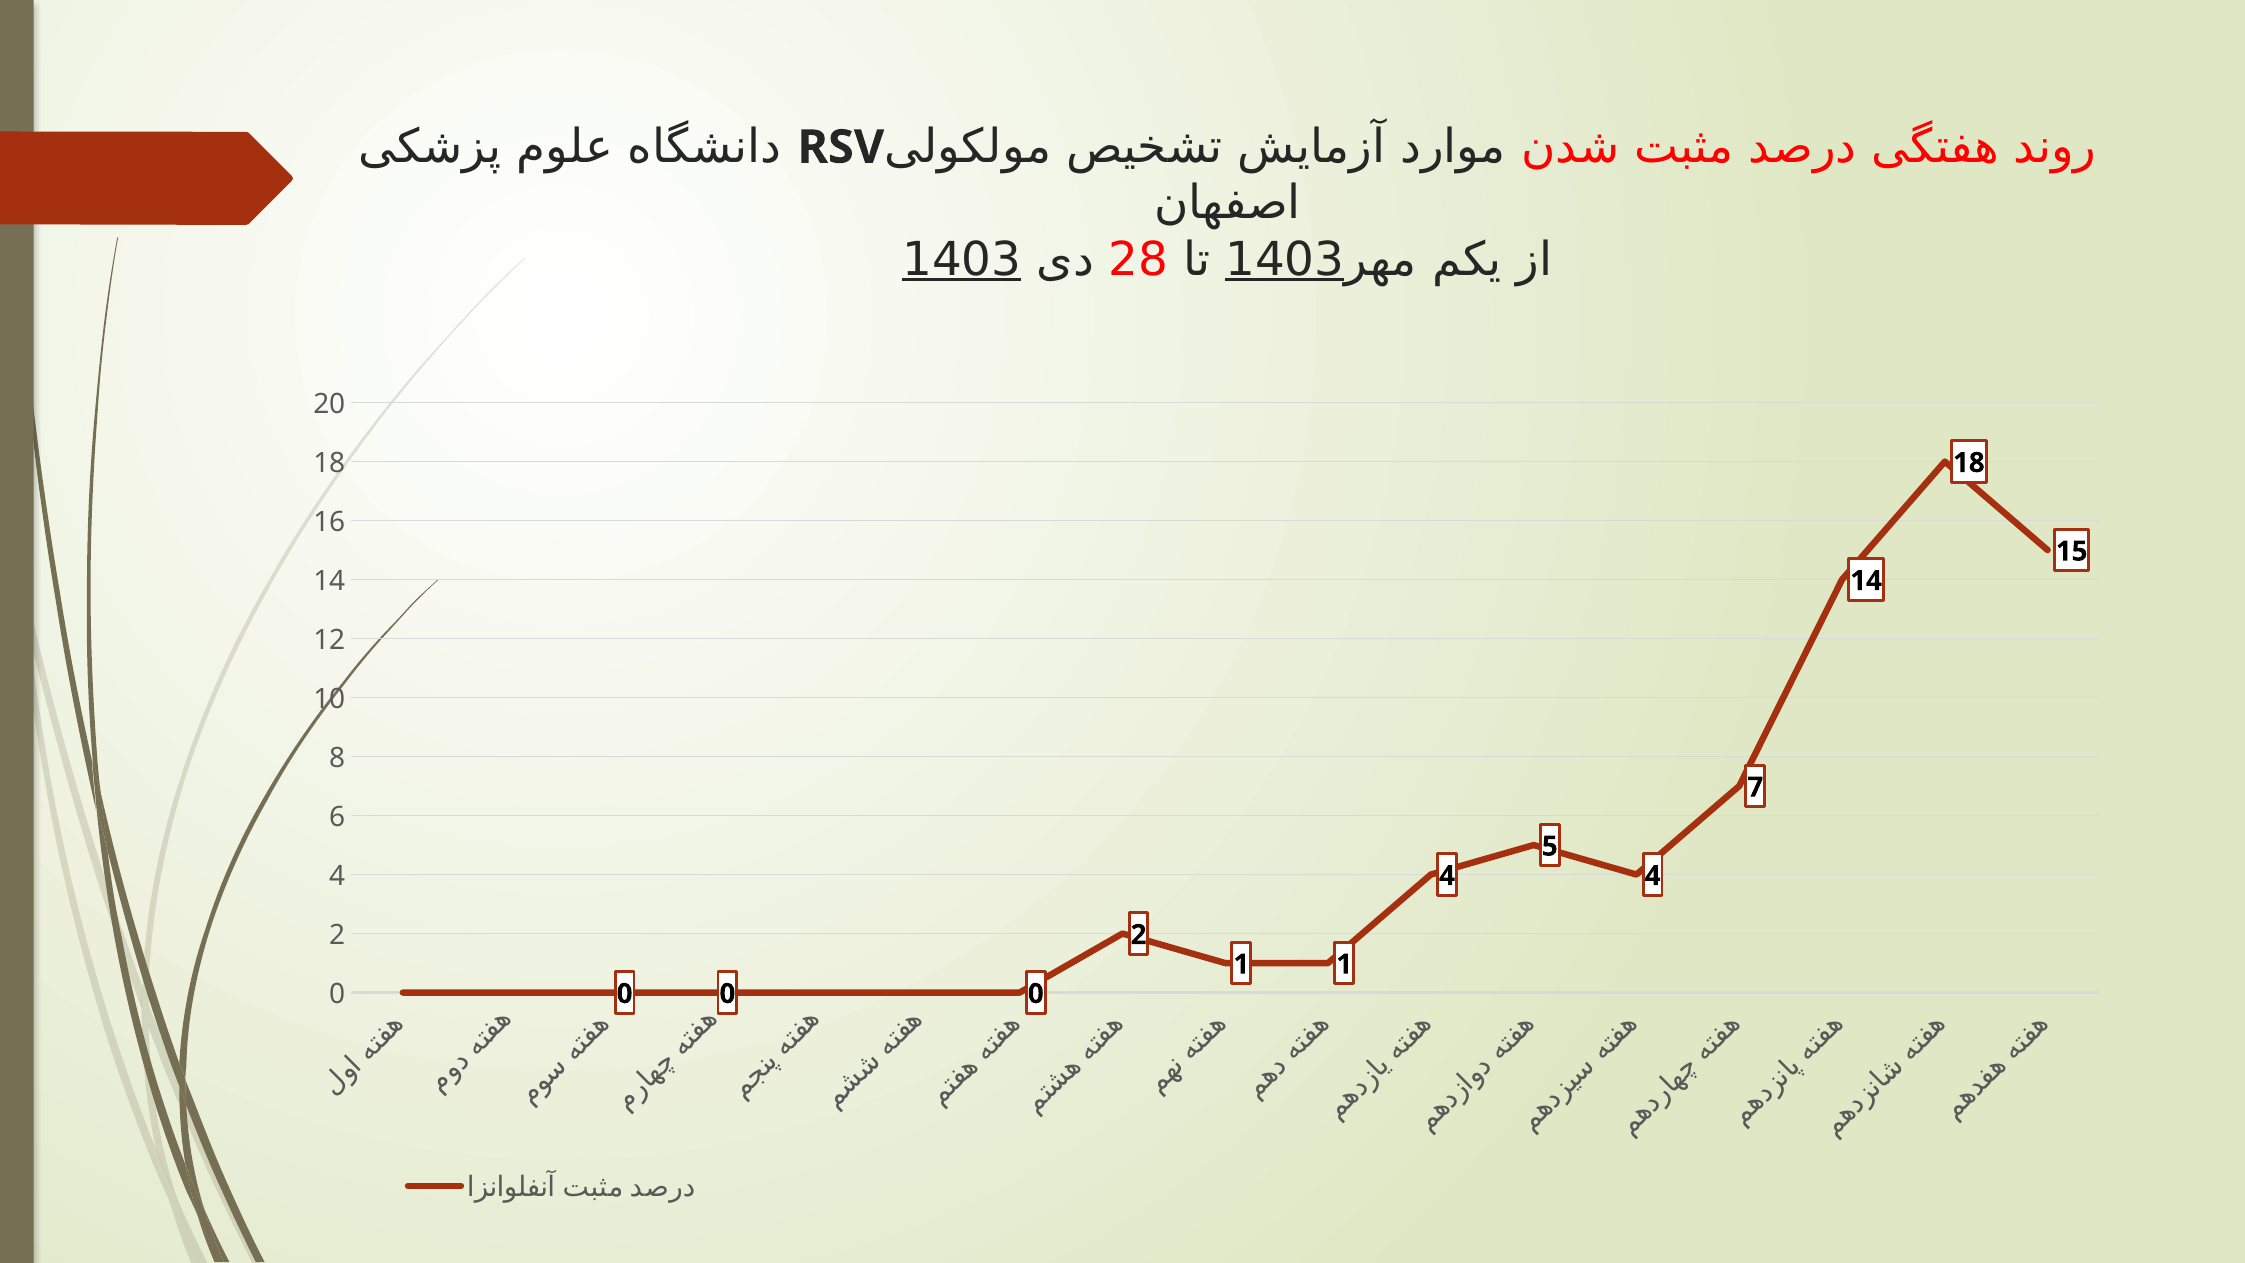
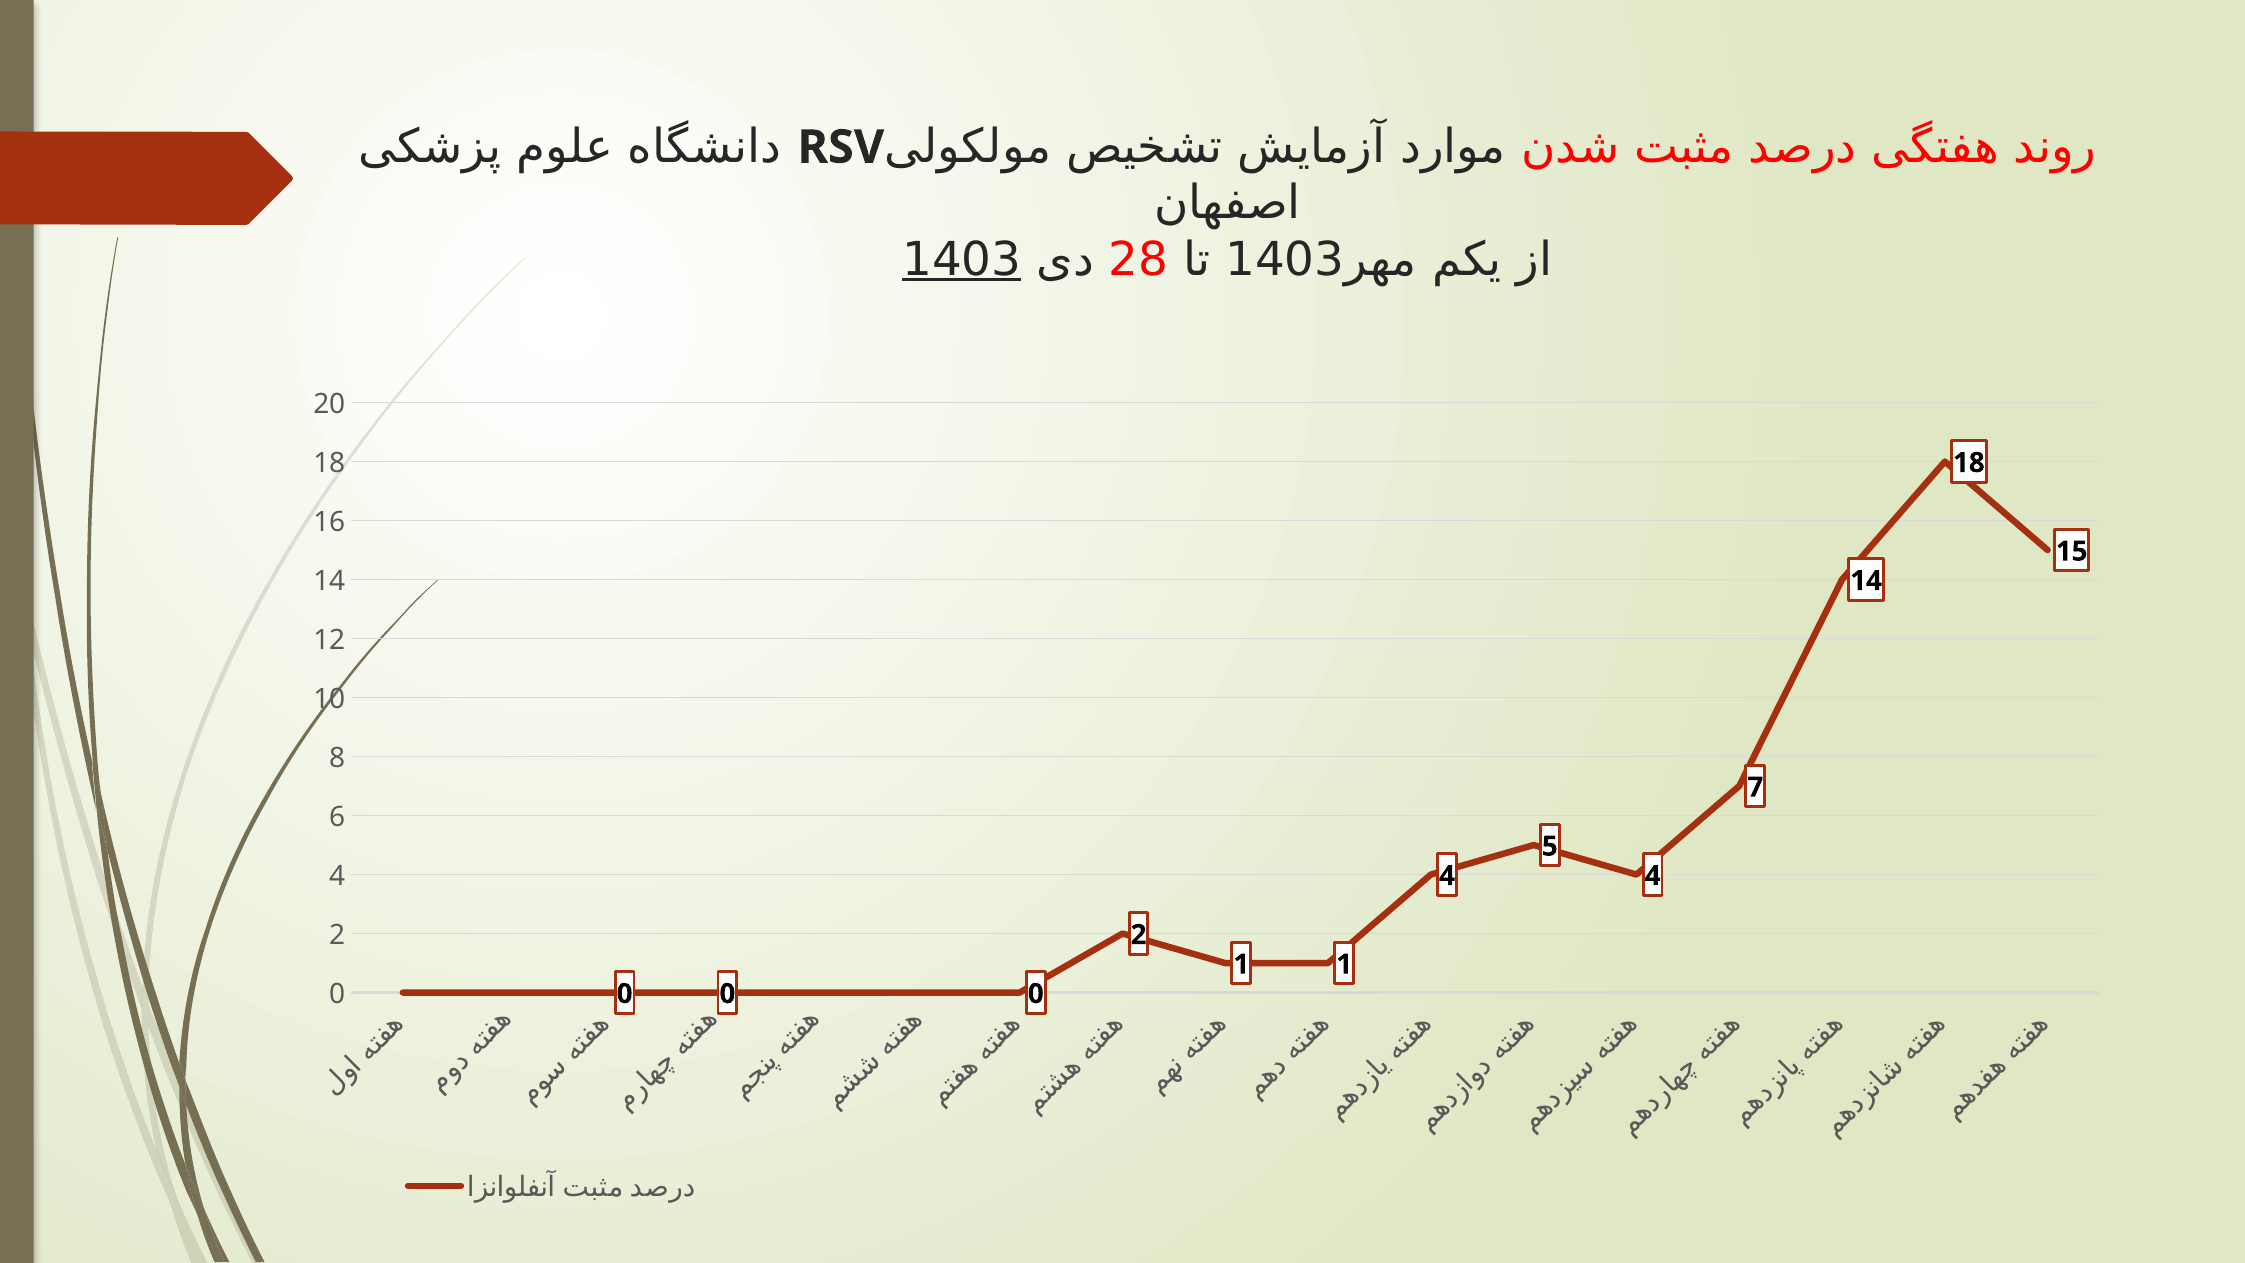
1403 underline: present -> none (1285, 260)
